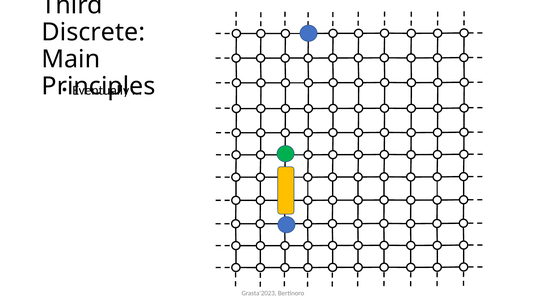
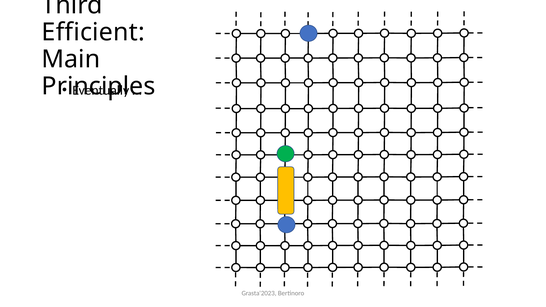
Discrete: Discrete -> Efficient (93, 32)
